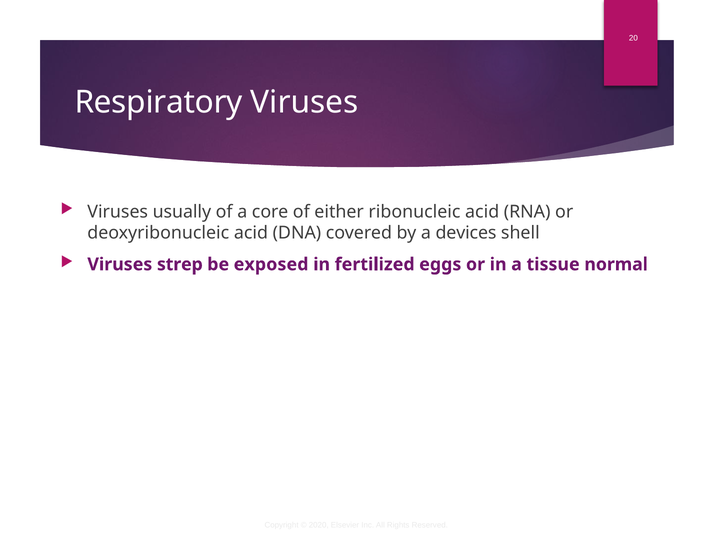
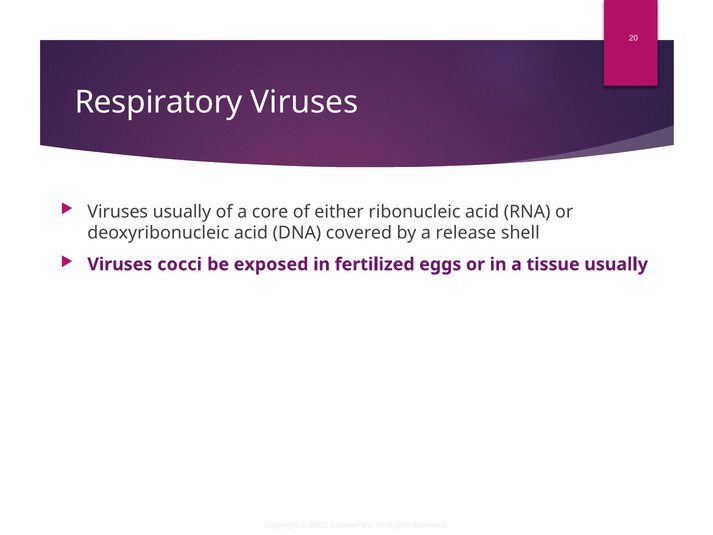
devices: devices -> release (466, 233)
strep: strep -> cocci (180, 264)
tissue normal: normal -> usually (616, 264)
